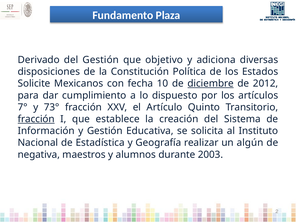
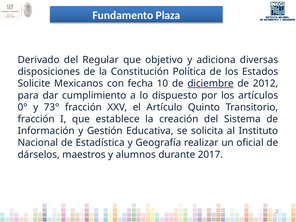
del Gestión: Gestión -> Regular (101, 60)
7°: 7° -> 0° (23, 107)
fracción underline: present -> none (36, 119)
algún: algún -> oficial (250, 143)
negativa: negativa -> dárselos (39, 155)
2003: 2003 -> 2017 (210, 155)
